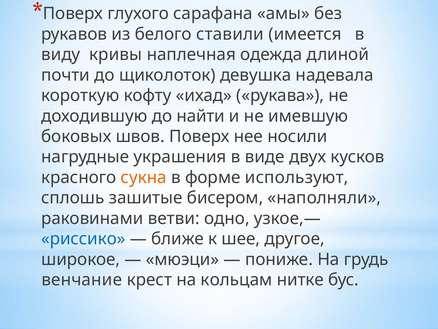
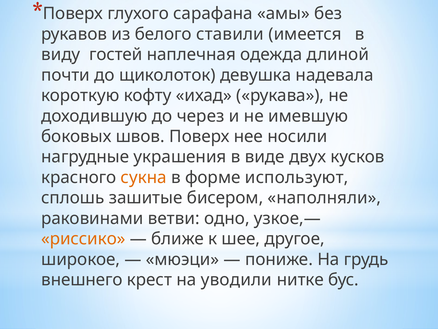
кривы: кривы -> гостей (116, 55)
найти: найти -> через (201, 116)
риссико colour: blue -> orange (83, 239)
венчание: венчание -> внешнего (82, 279)
кольцам: кольцам -> уводили (236, 279)
